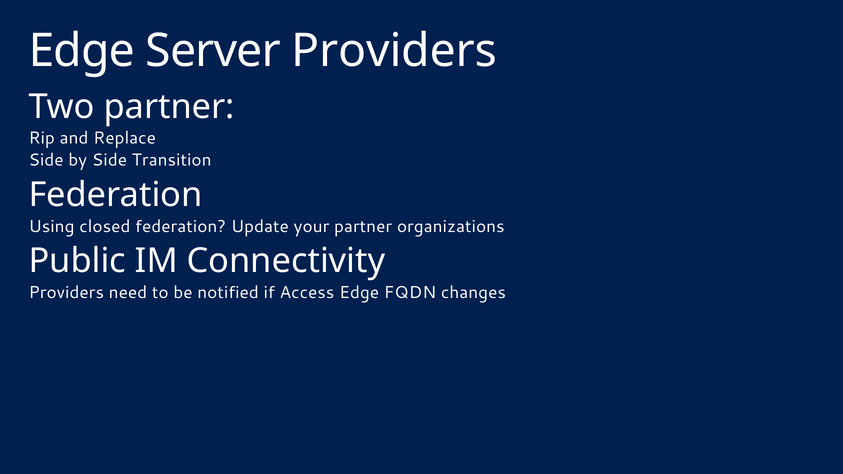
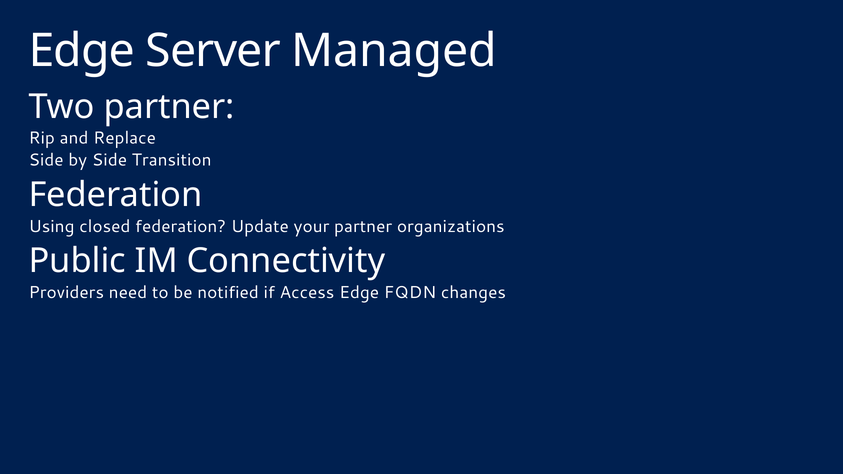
Server Providers: Providers -> Managed (394, 51)
